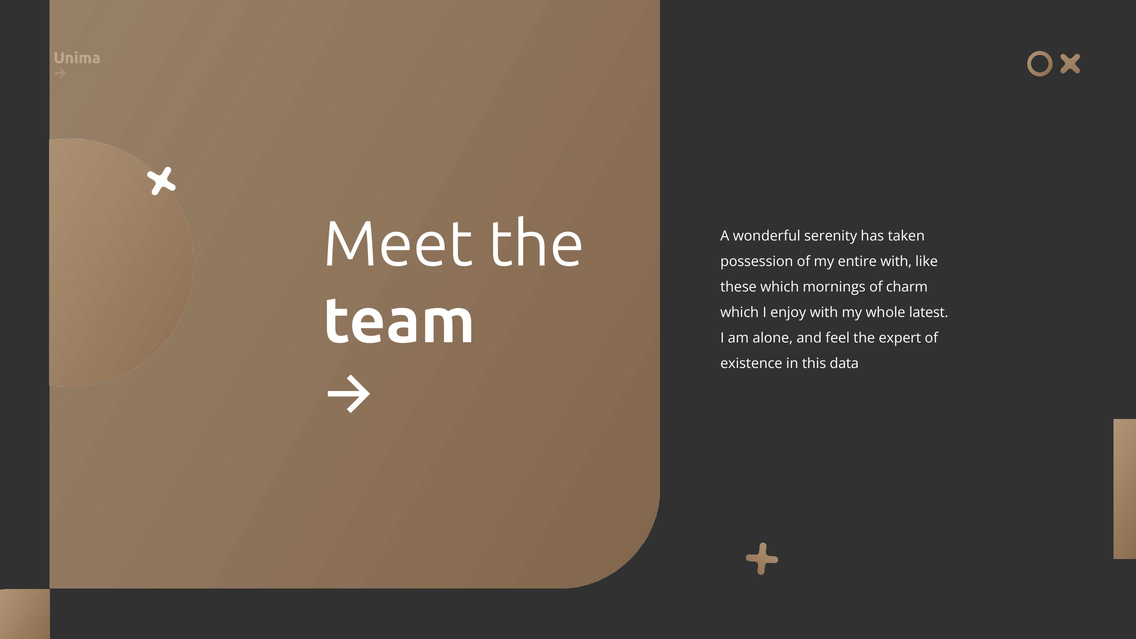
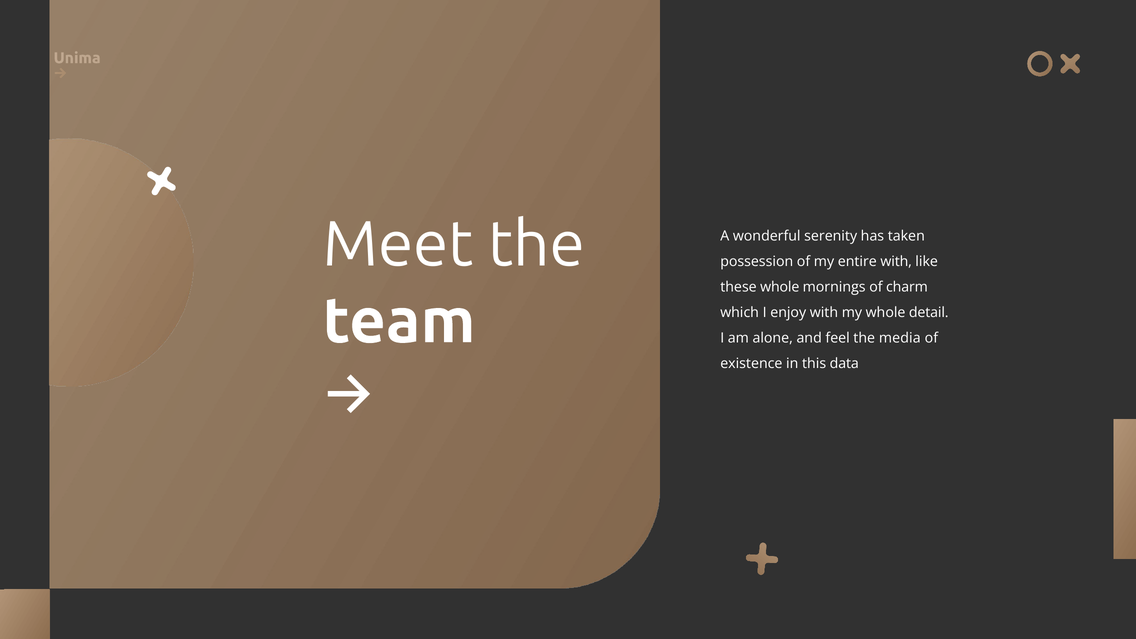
these which: which -> whole (780, 287)
latest: latest -> detail (929, 313)
expert: expert -> media (900, 338)
